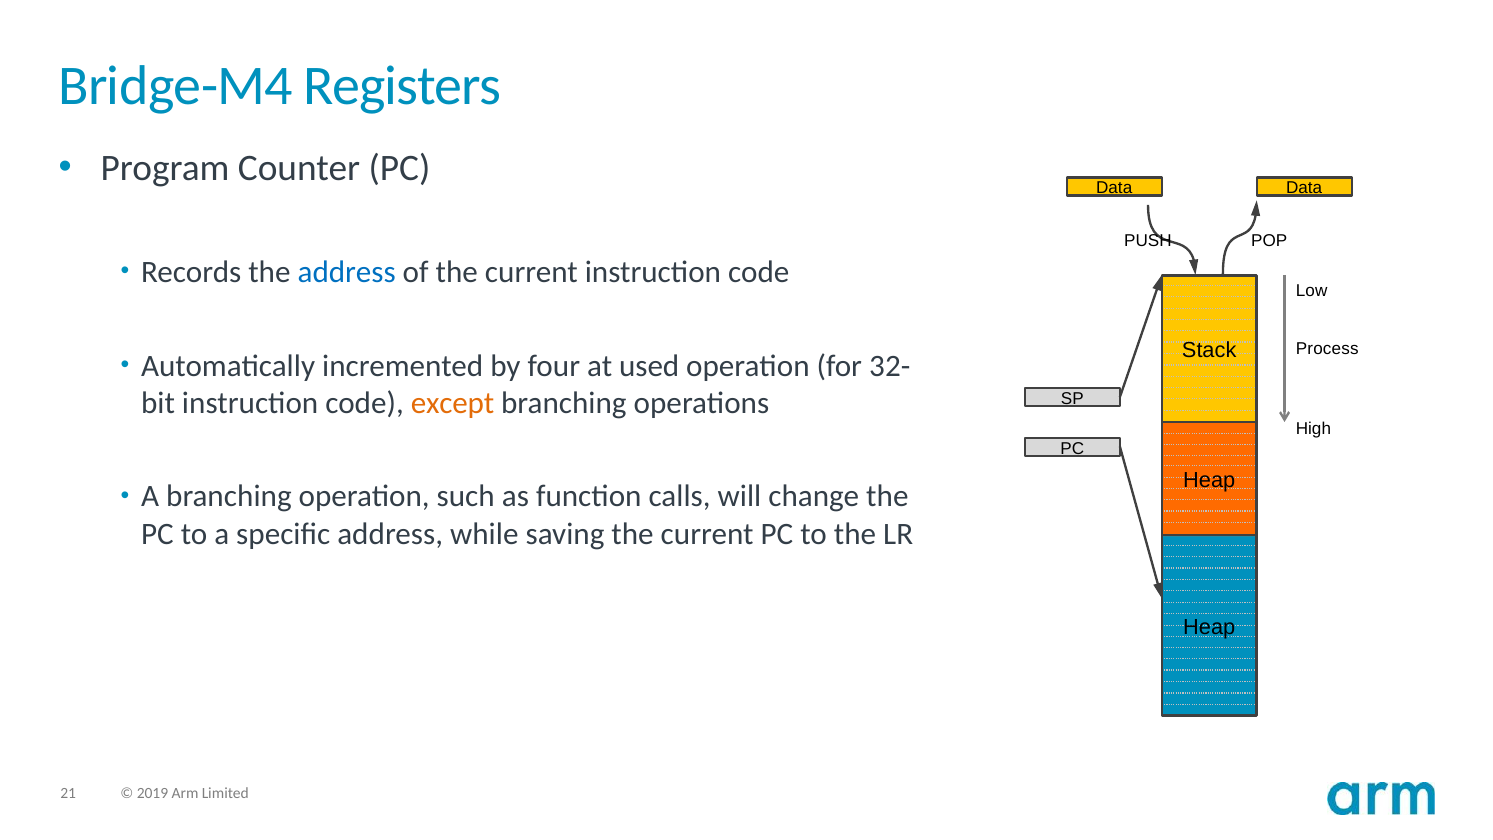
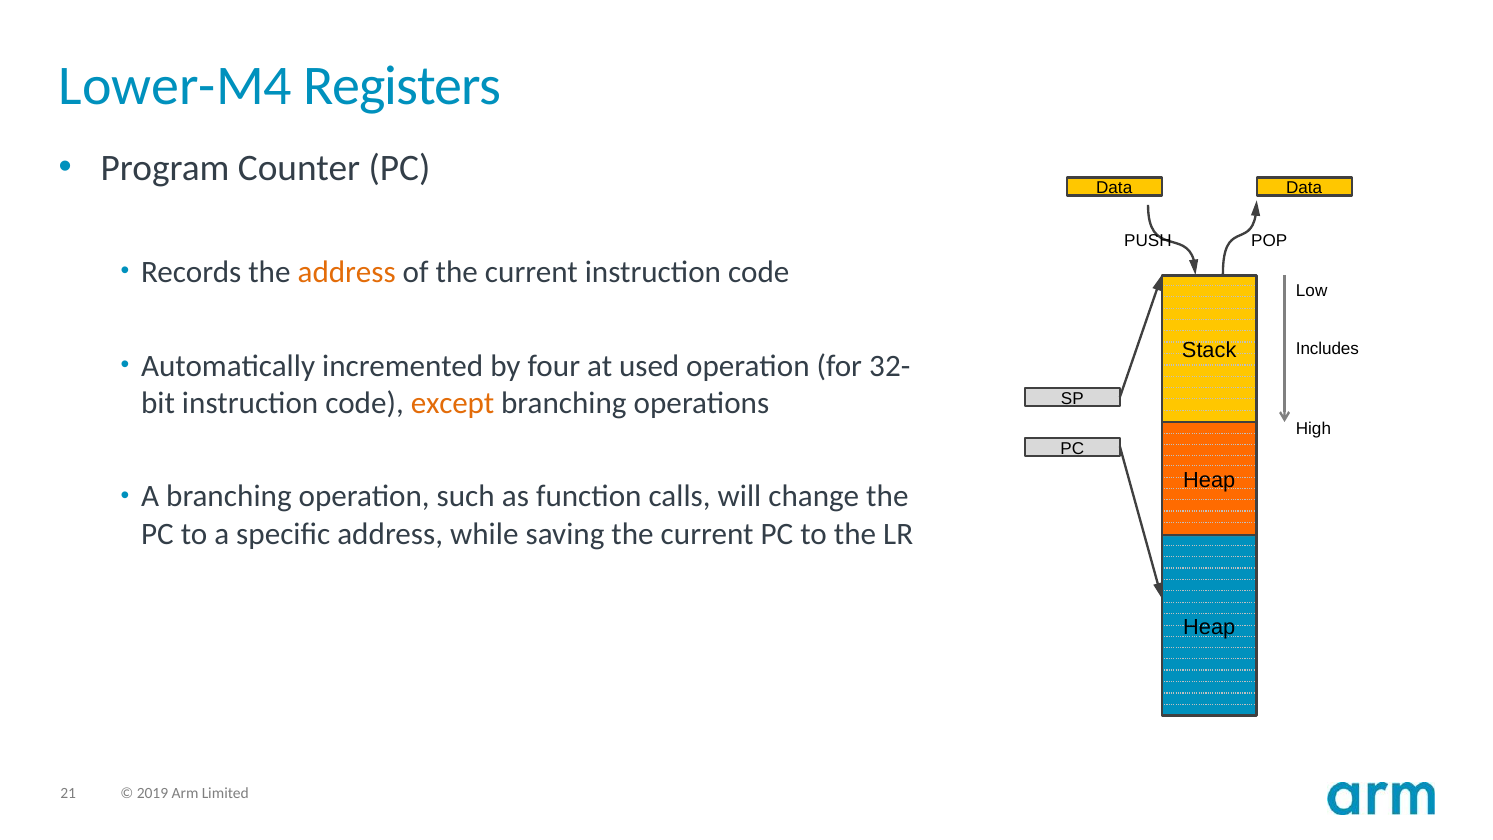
Bridge-M4: Bridge-M4 -> Lower-M4 (175, 86)
address colour: blue -> orange (347, 273)
Process: Process -> Includes (1327, 349)
